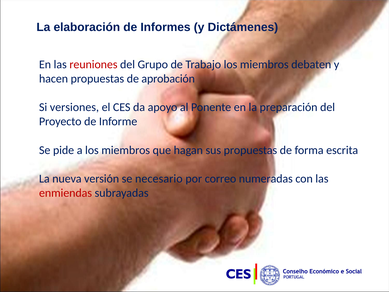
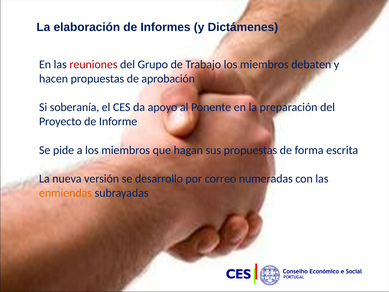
versiones: versiones -> soberanía (75, 107)
necesario: necesario -> desarrollo (159, 178)
enmiendas colour: red -> orange (66, 193)
